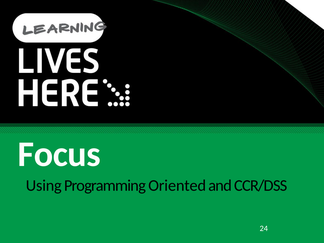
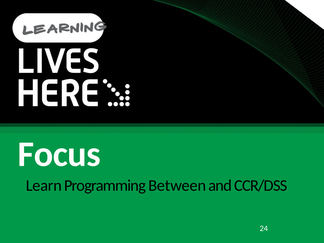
Using: Using -> Learn (44, 186)
Oriented: Oriented -> Between (177, 186)
